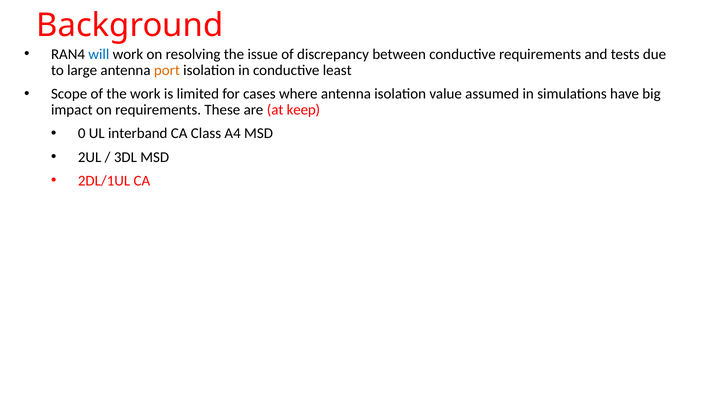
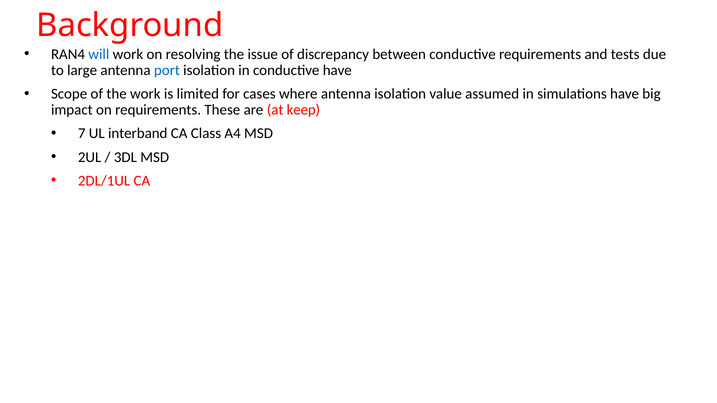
port colour: orange -> blue (167, 70)
conductive least: least -> have (337, 70)
0: 0 -> 7 (82, 134)
